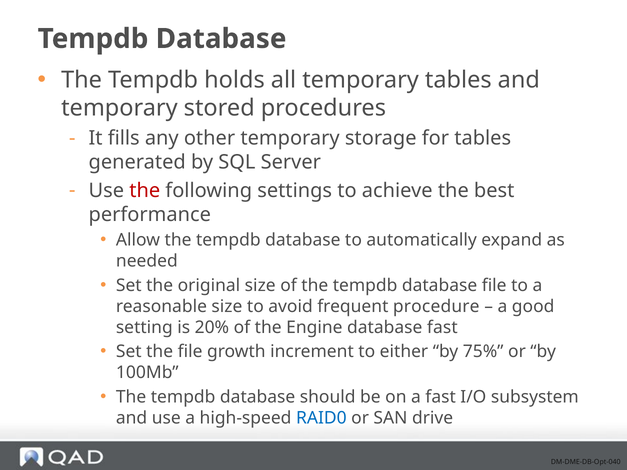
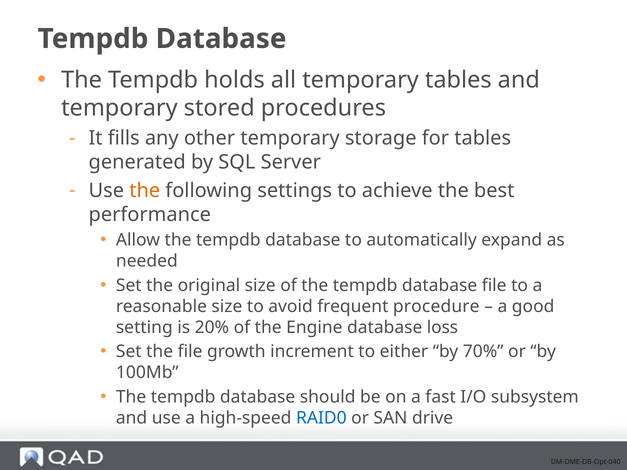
the colour: red -> orange (145, 191)
database fast: fast -> loss (442, 327)
75%: 75% -> 70% (483, 352)
